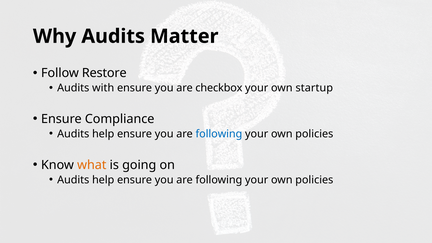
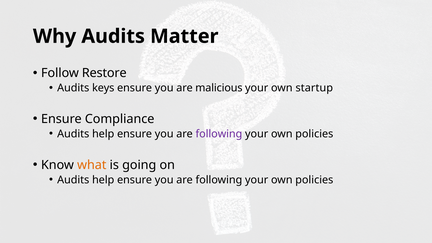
with: with -> keys (103, 88)
checkbox: checkbox -> malicious (219, 88)
following colour: blue -> purple (219, 134)
